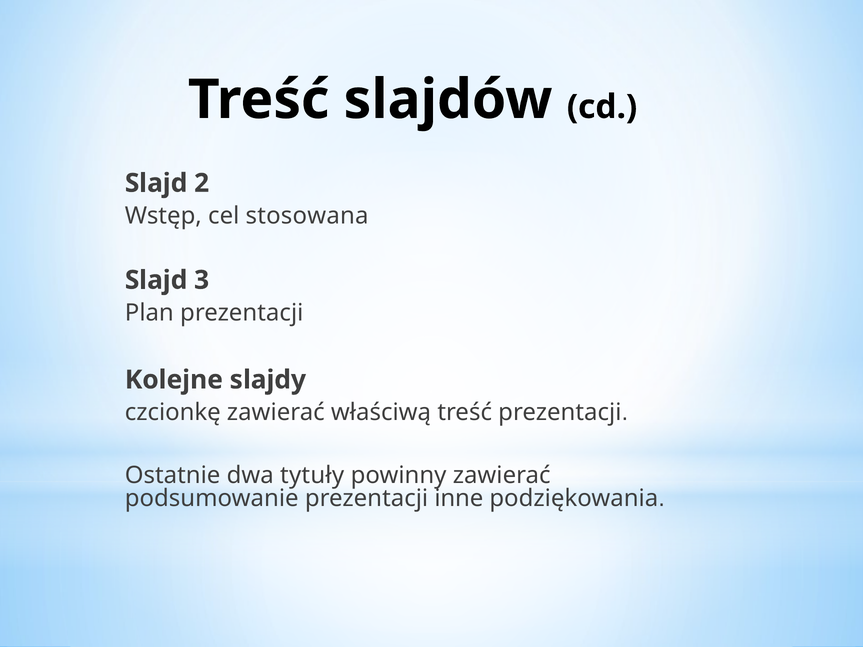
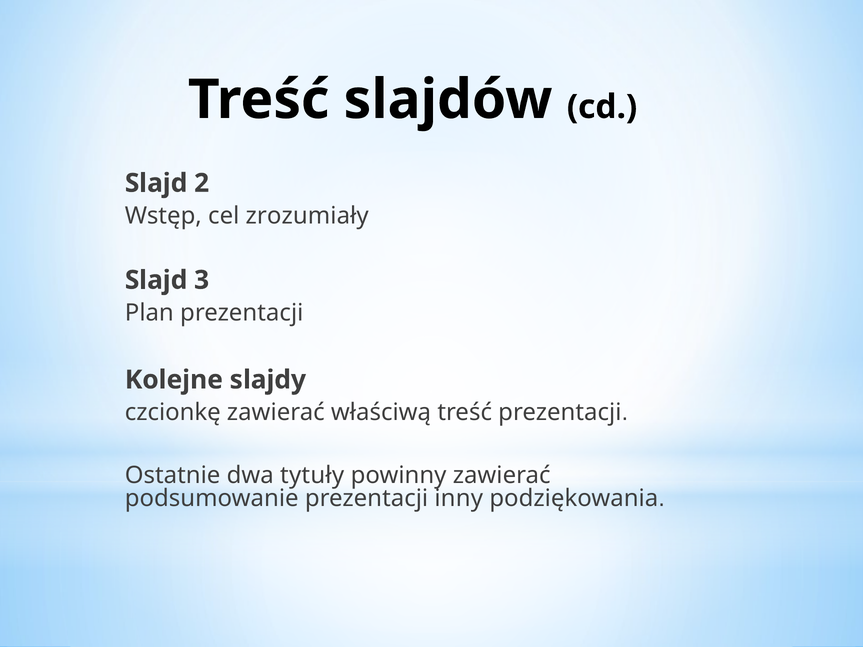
stosowana: stosowana -> zrozumiały (307, 216)
inne: inne -> inny (459, 499)
